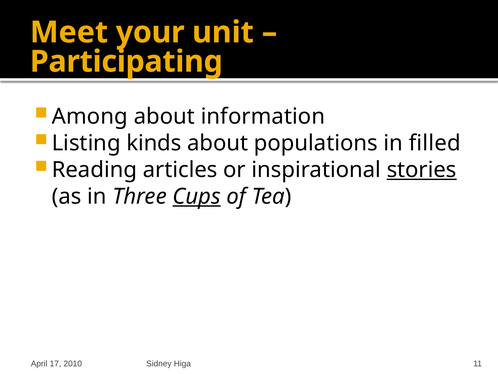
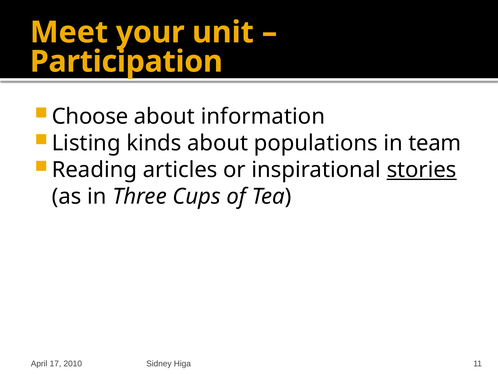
Participating: Participating -> Participation (126, 62)
Among: Among -> Choose (90, 117)
filled: filled -> team (435, 143)
Cups underline: present -> none (197, 196)
